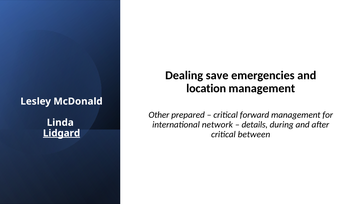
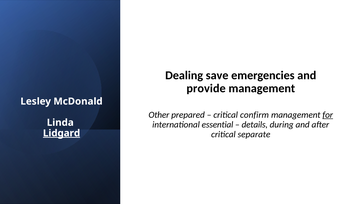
location: location -> provide (206, 89)
forward: forward -> confirm (254, 115)
for underline: none -> present (328, 115)
network: network -> essential (217, 125)
between: between -> separate (254, 135)
